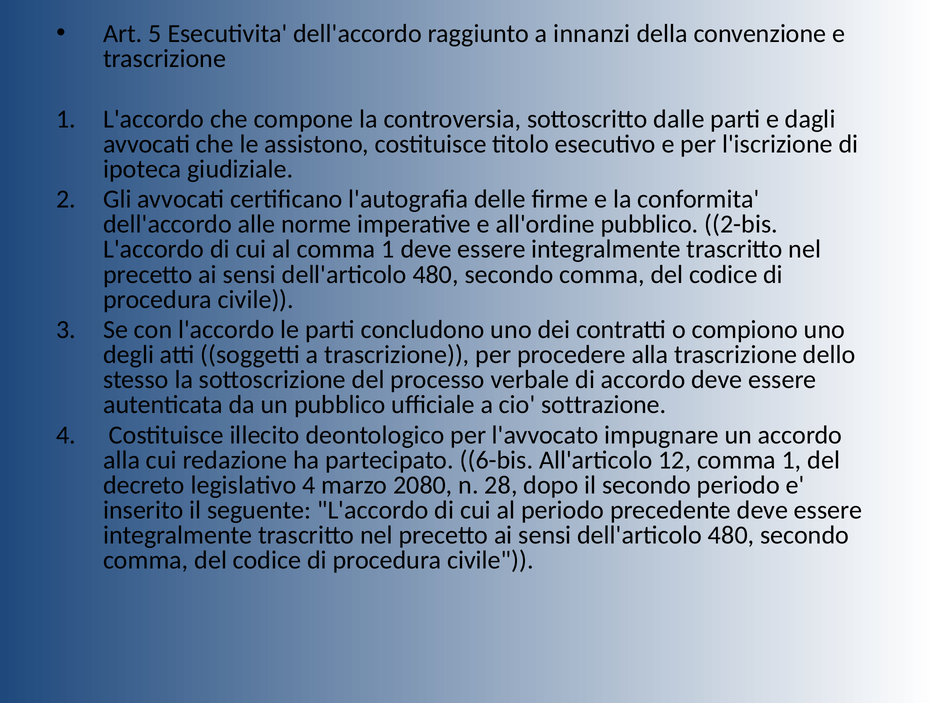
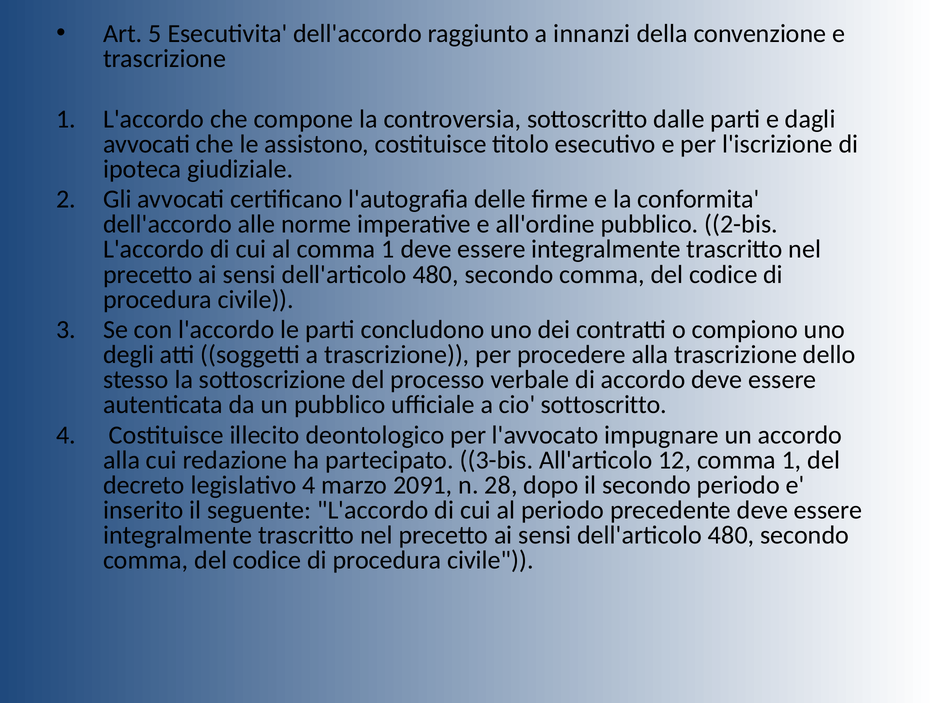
cio sottrazione: sottrazione -> sottoscritto (604, 405)
6-bis: 6-bis -> 3-bis (496, 460)
2080: 2080 -> 2091 (423, 485)
